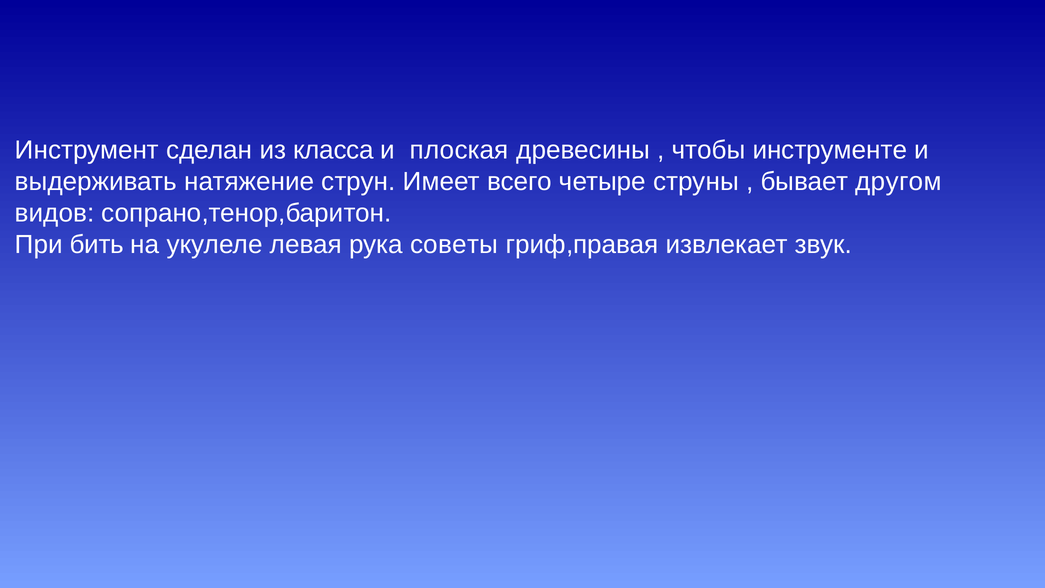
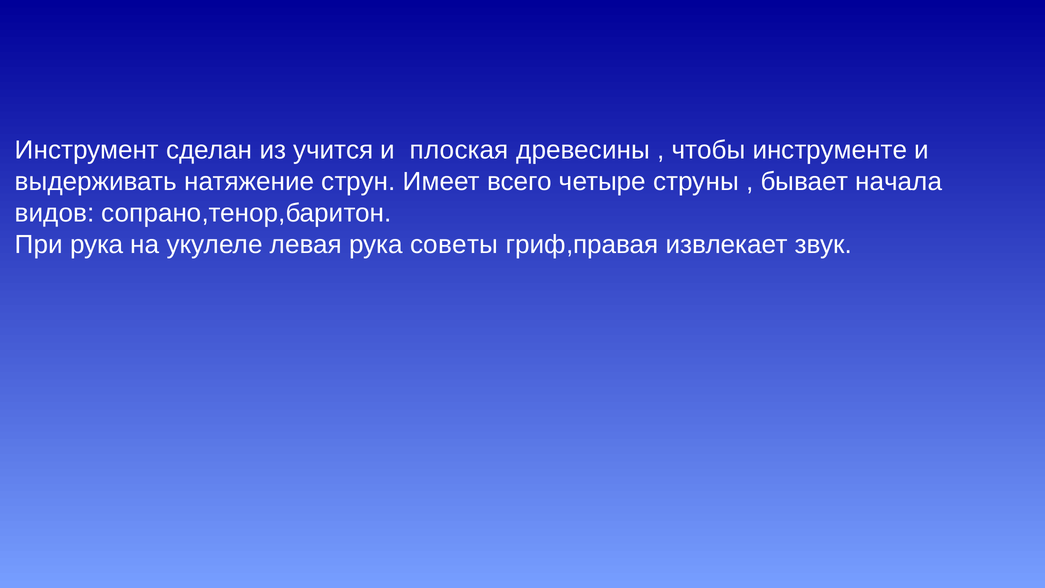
класса: класса -> учится (333, 150)
другом: другом -> начала (899, 182)
При бить: бить -> рука (97, 244)
